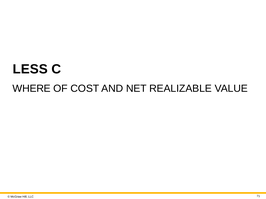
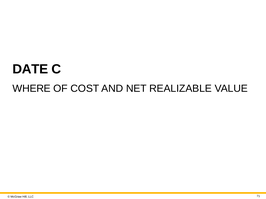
LESS: LESS -> DATE (30, 69)
